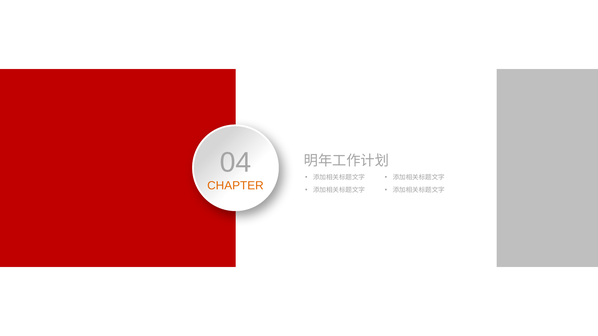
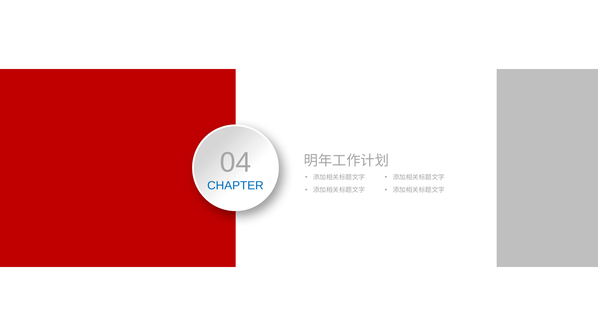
CHAPTER colour: orange -> blue (235, 186)
